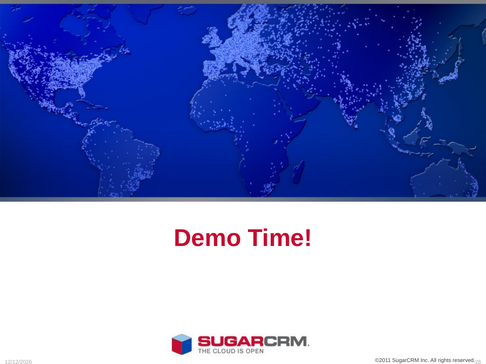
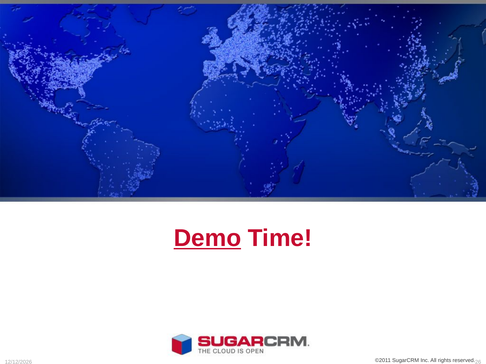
Demo underline: none -> present (207, 239)
